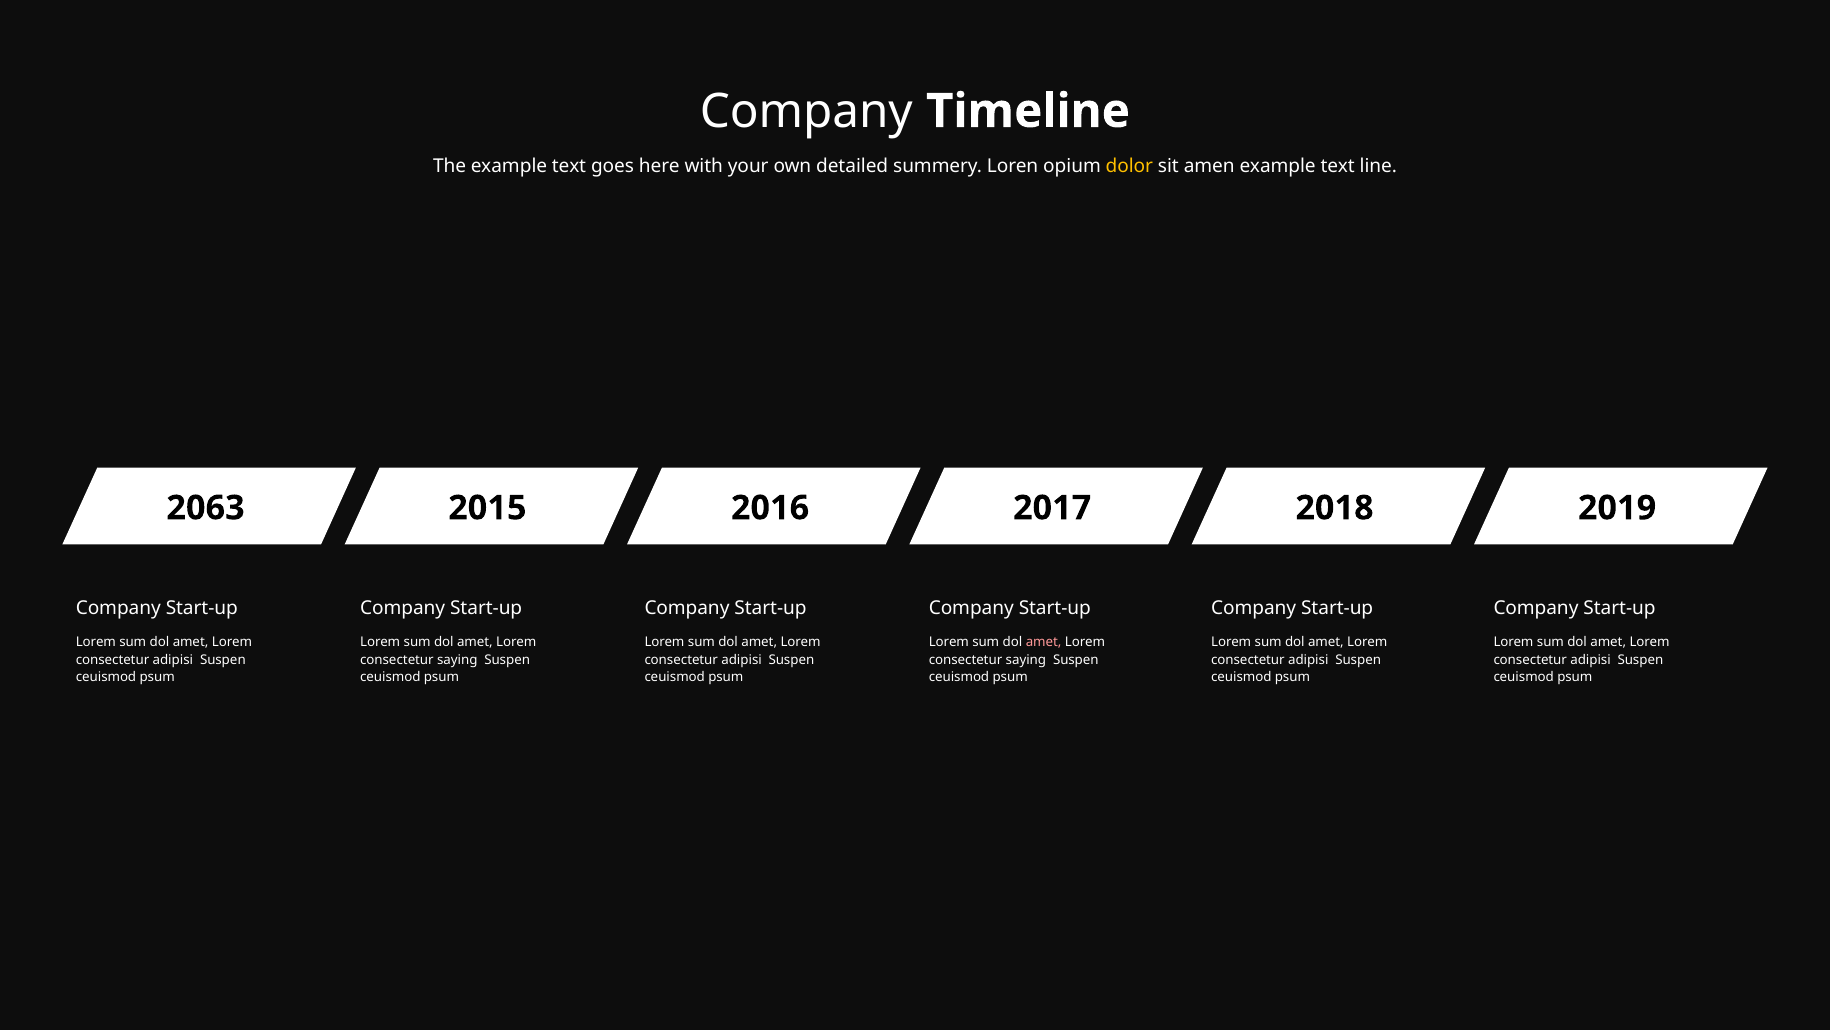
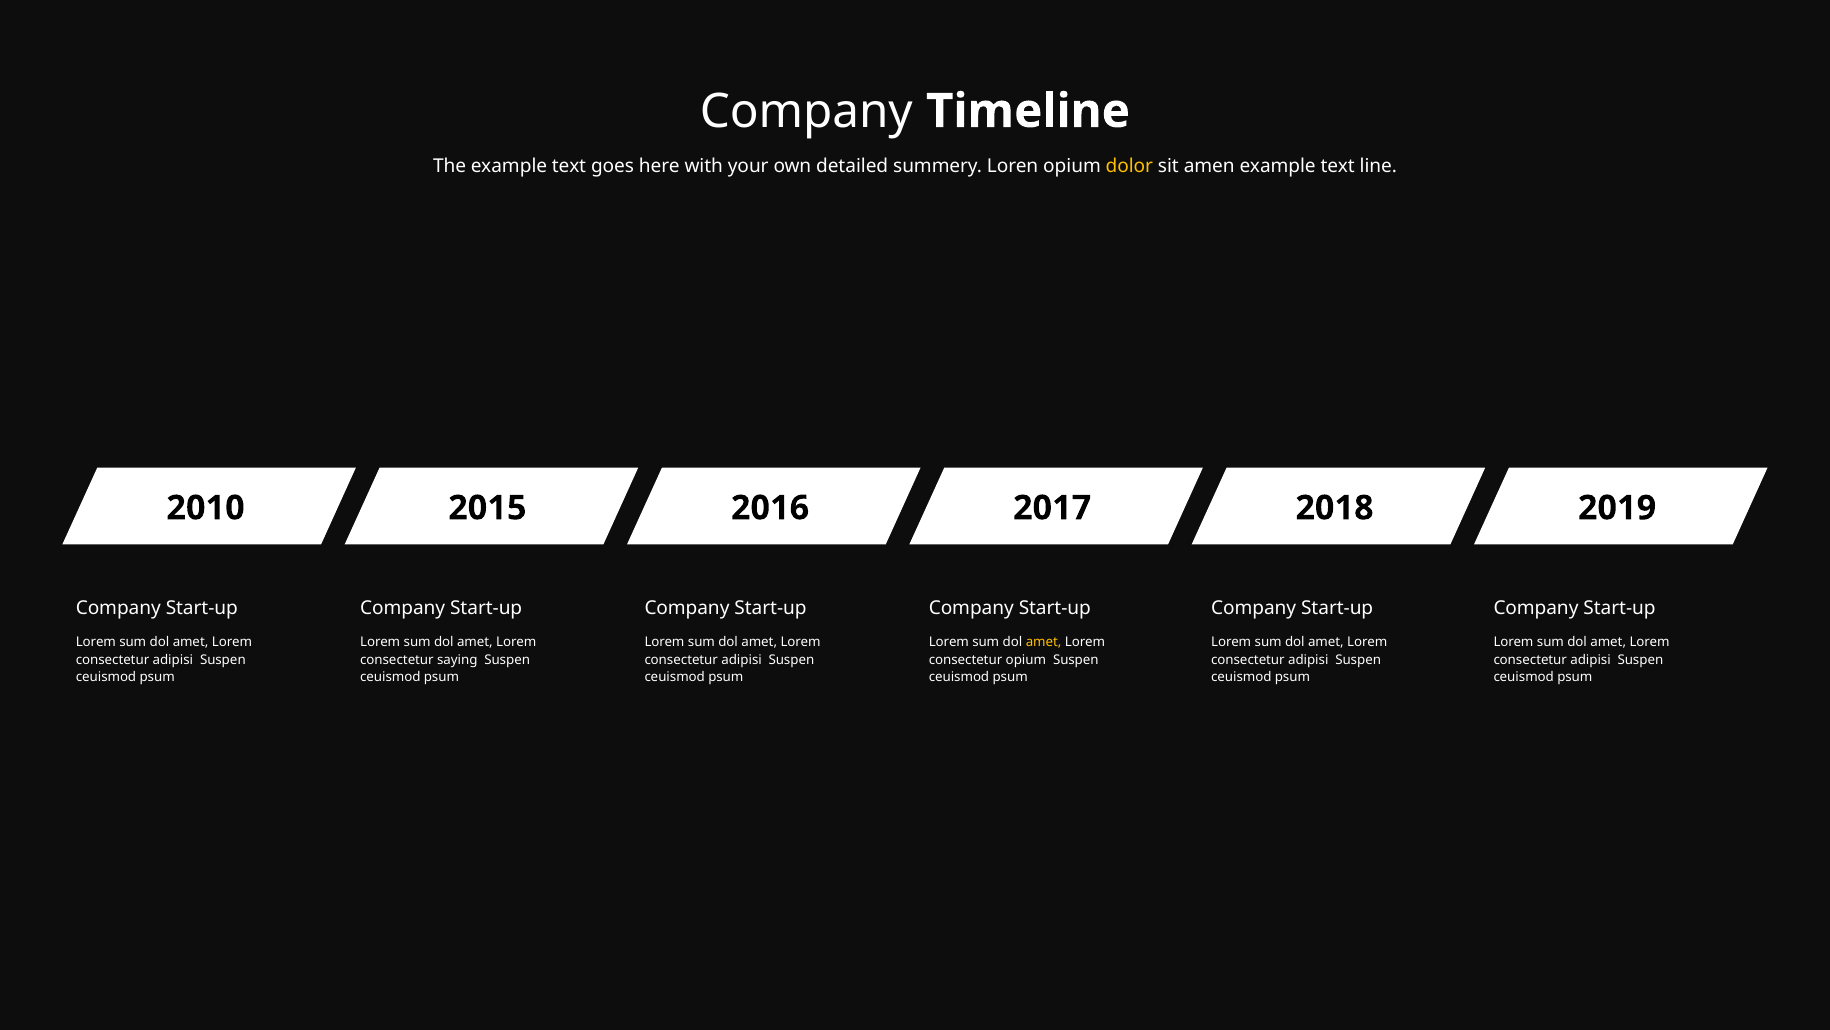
2063: 2063 -> 2010 (206, 508)
amet colour: pink -> yellow (1044, 642)
saying: saying -> opium (1026, 659)
